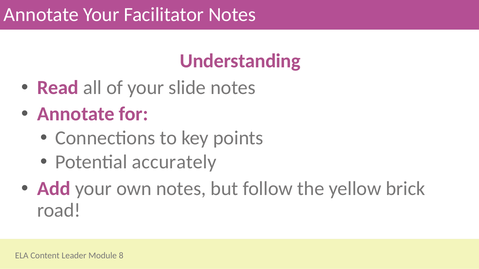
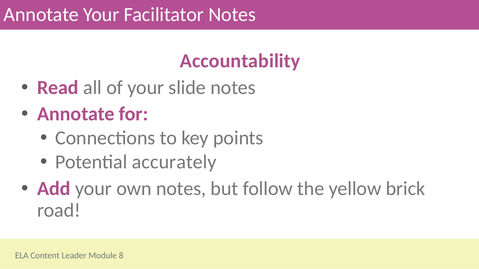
Understanding: Understanding -> Accountability (240, 61)
